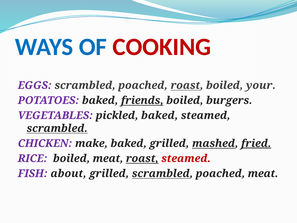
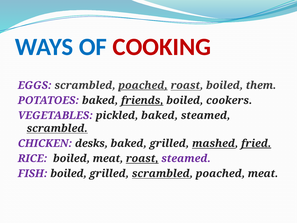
poached underline: none -> present (143, 85)
your: your -> them (261, 85)
burgers: burgers -> cookers (229, 100)
make: make -> desks (91, 143)
steamed colour: red -> purple (186, 158)
FISH about: about -> boiled (69, 173)
